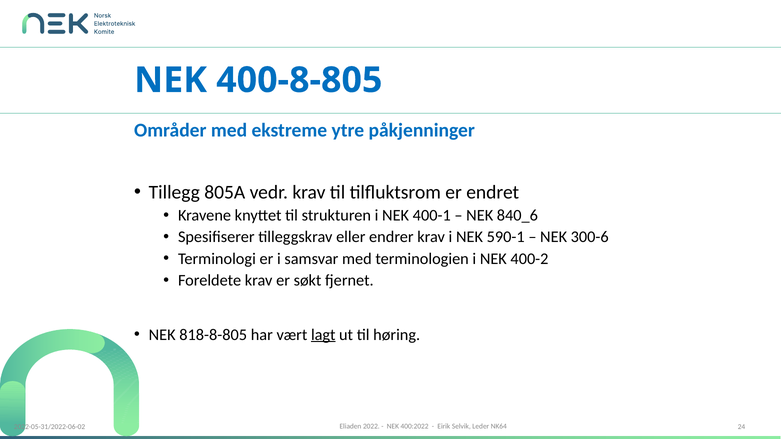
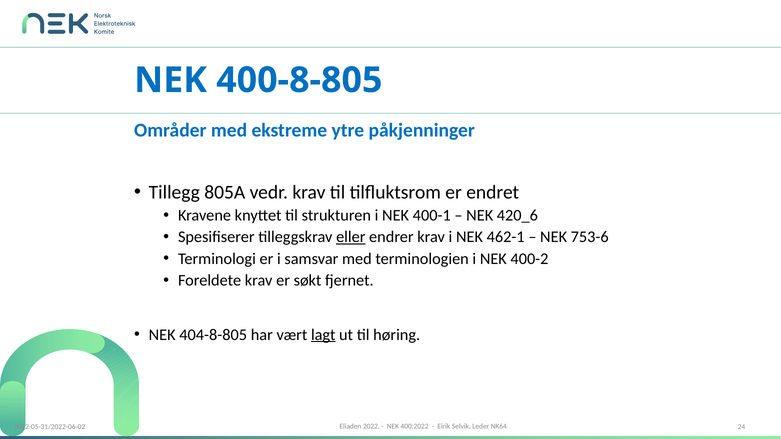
840_6: 840_6 -> 420_6 (517, 216)
eller underline: none -> present (351, 237)
590-1: 590-1 -> 462-1 (506, 237)
300-6: 300-6 -> 753-6 (590, 237)
818-8-805: 818-8-805 -> 404-8-805 (213, 335)
